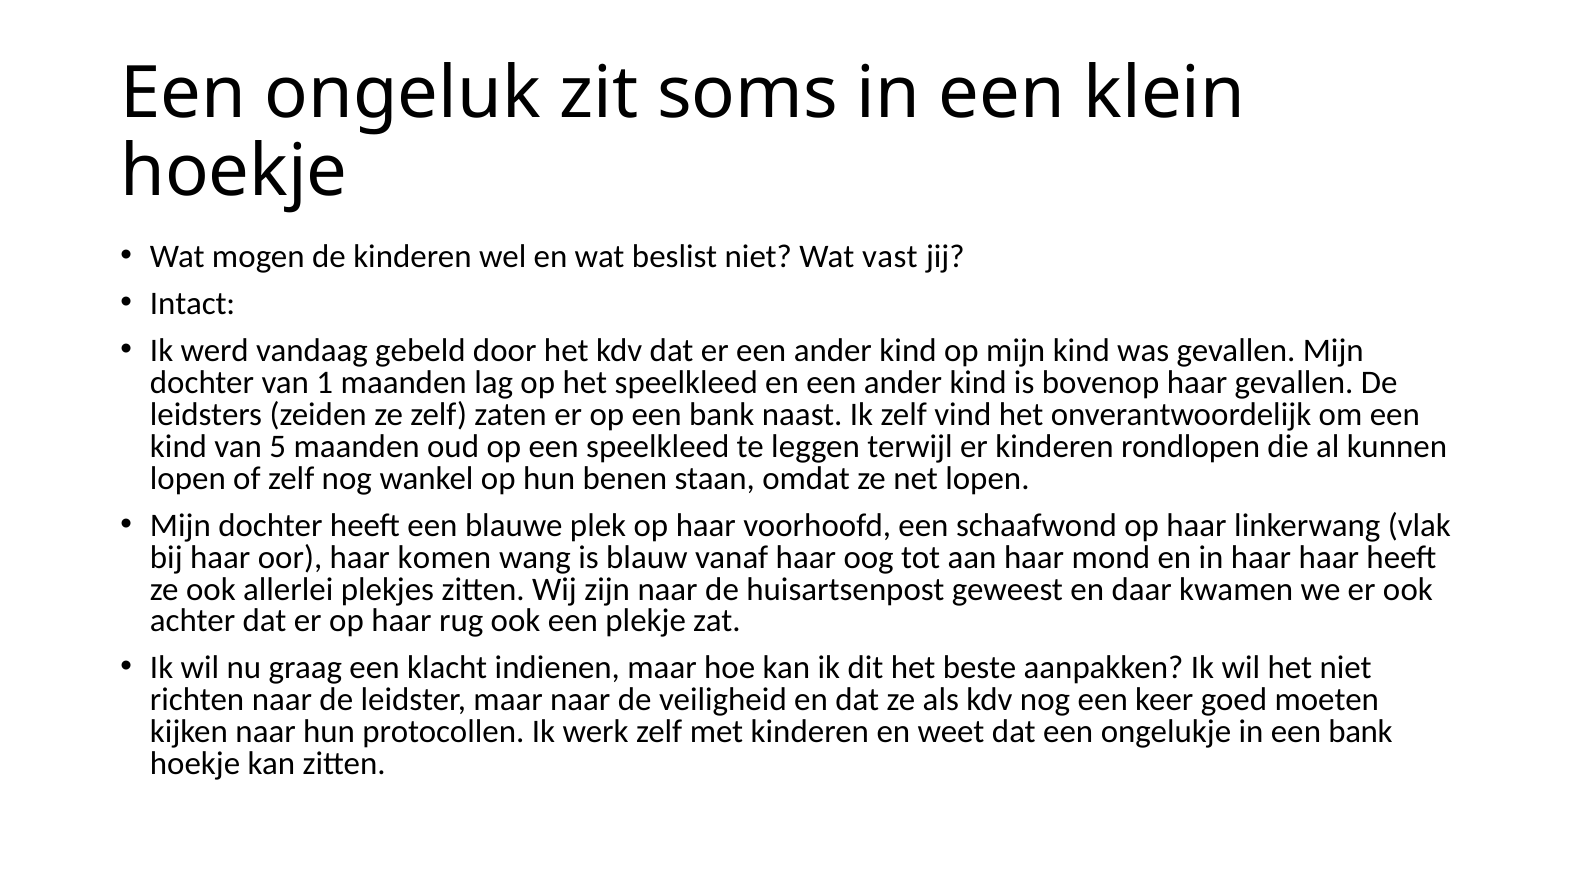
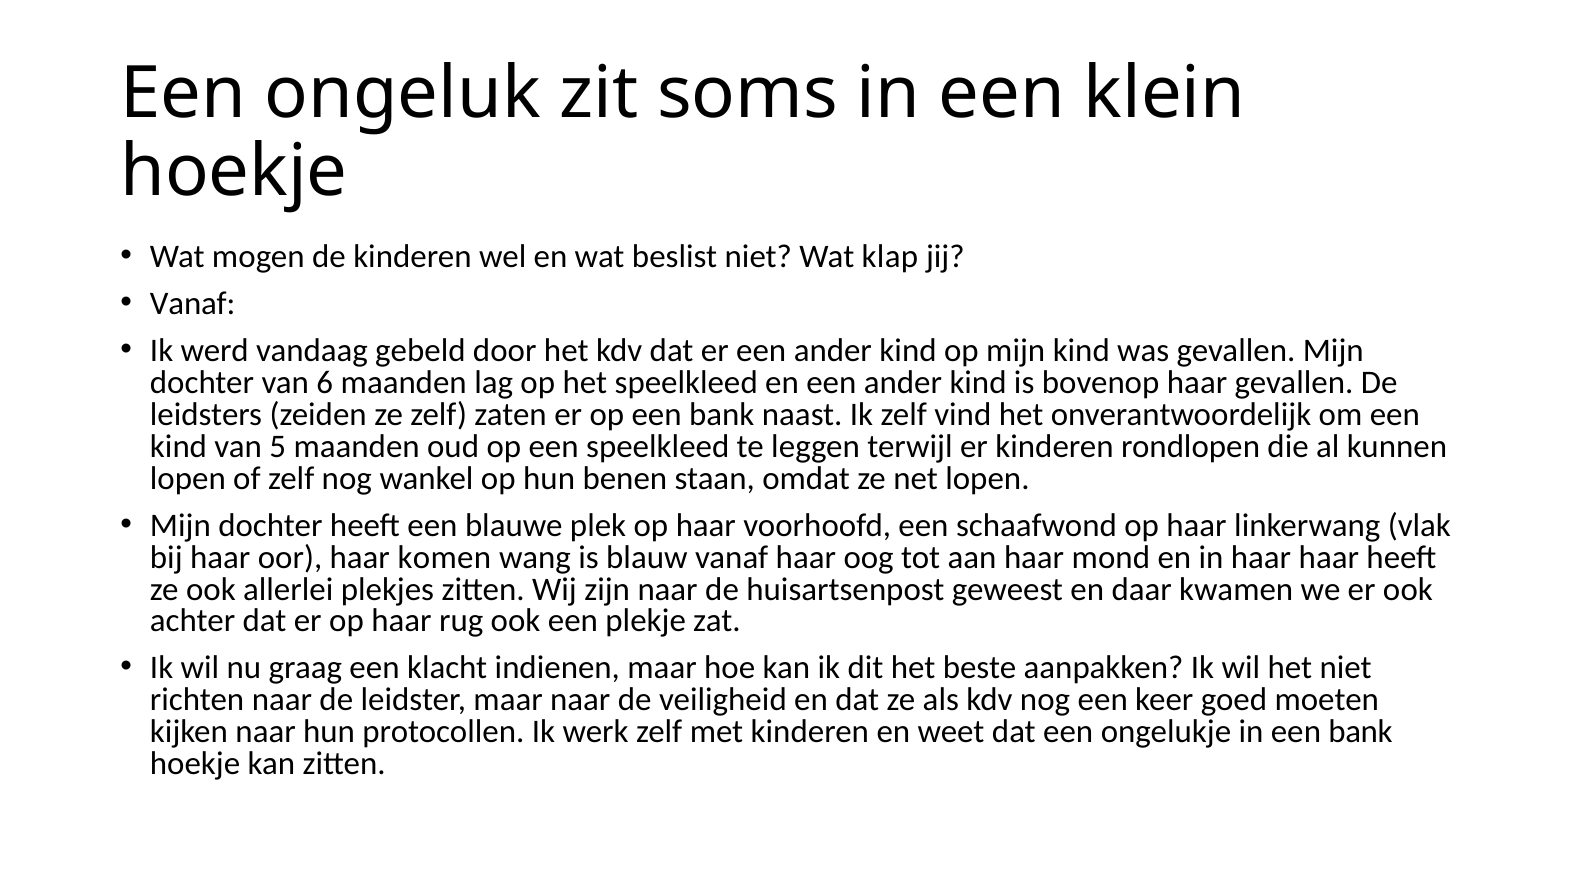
vast: vast -> klap (890, 257)
Intact: Intact -> Vanaf (193, 304)
1: 1 -> 6 (325, 383)
